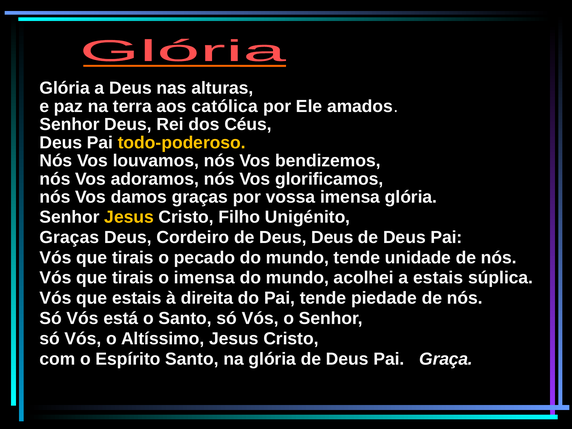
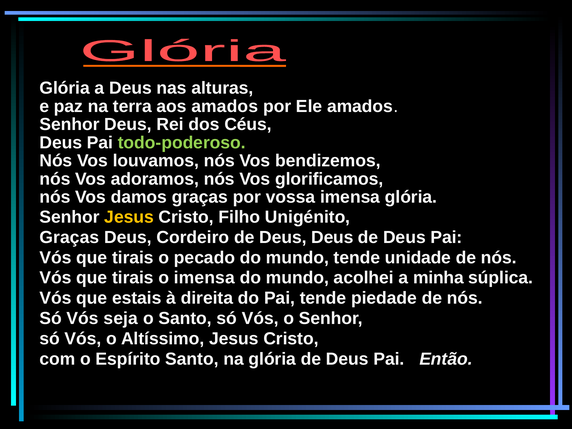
aos católica: católica -> amados (225, 106)
todo-poderoso colour: yellow -> light green (182, 143)
a estais: estais -> minha (438, 278)
está: está -> seja (121, 318)
Graça: Graça -> Então (446, 359)
